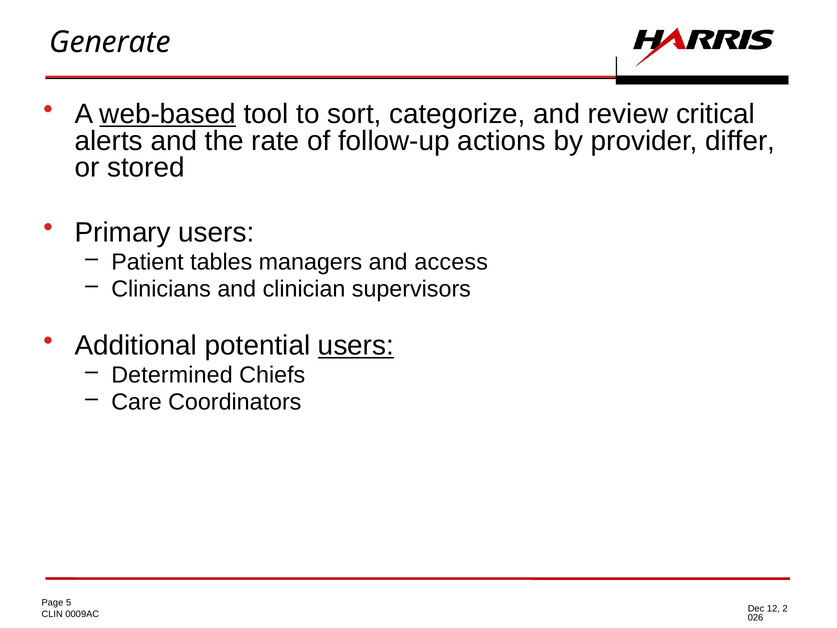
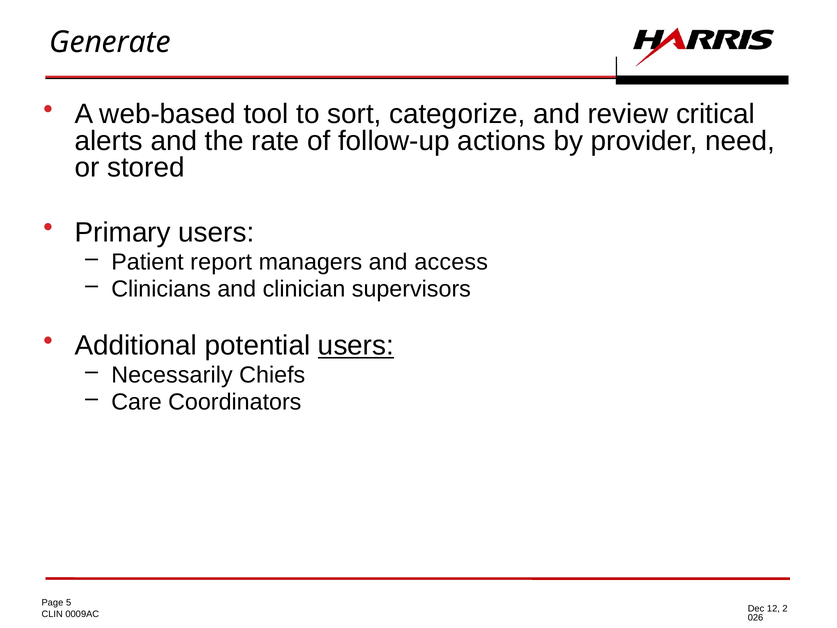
web-based underline: present -> none (168, 114)
differ: differ -> need (740, 141)
tables: tables -> report (221, 262)
Determined: Determined -> Necessarily (172, 375)
